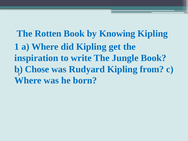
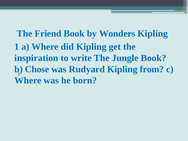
Rotten: Rotten -> Friend (48, 33)
Knowing: Knowing -> Wonders (117, 33)
